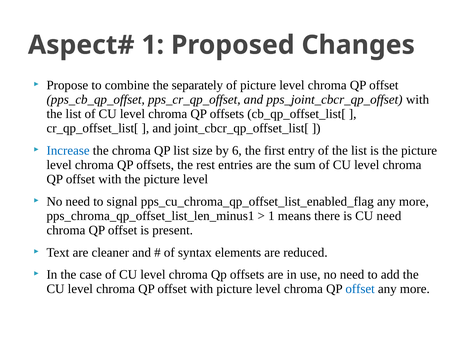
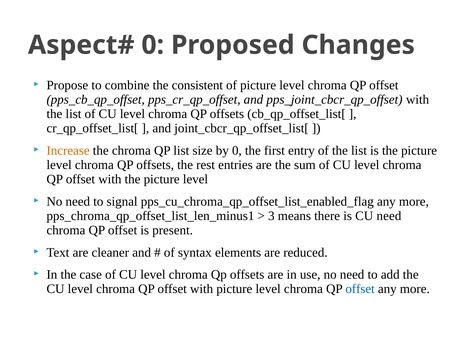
1: 1 -> 0 (153, 45)
separately: separately -> consistent (197, 85)
Increase colour: blue -> orange (68, 150)
by 6: 6 -> 0 (237, 150)
1: 1 -> 3 (271, 216)
